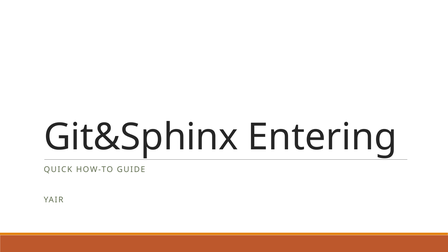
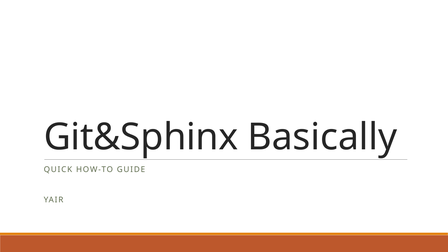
Entering: Entering -> Basically (322, 137)
